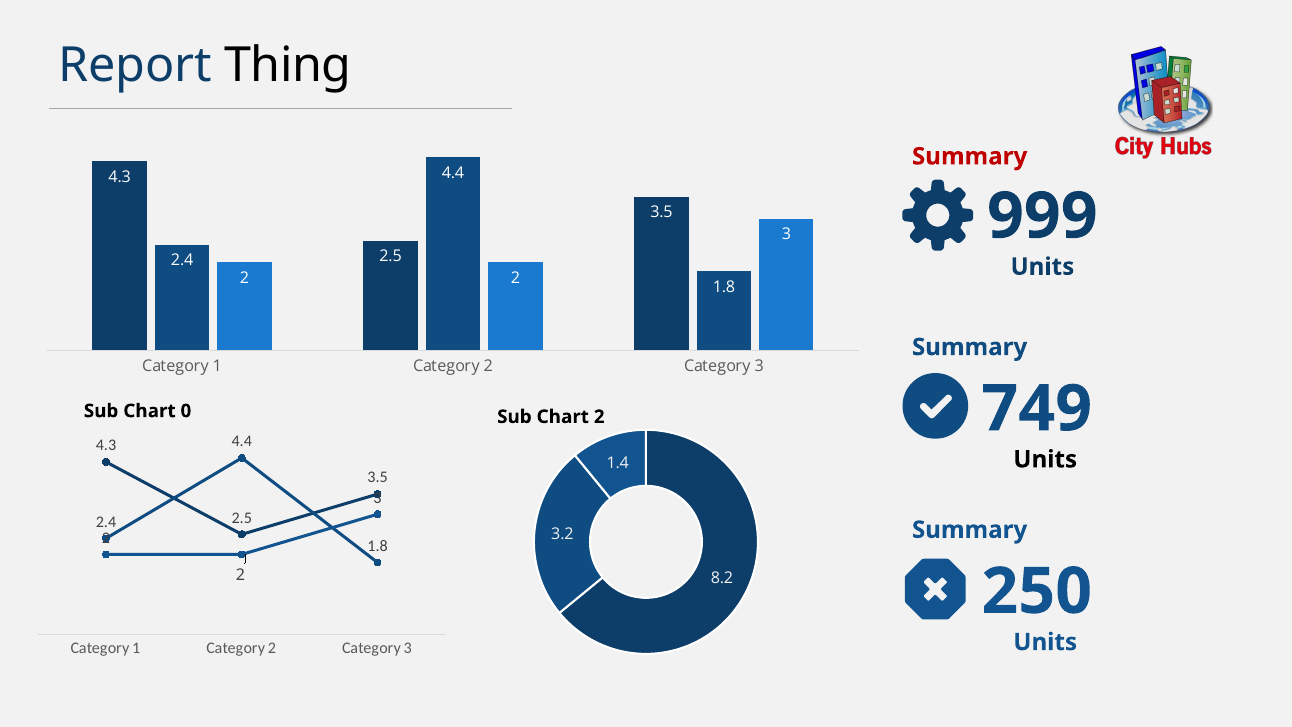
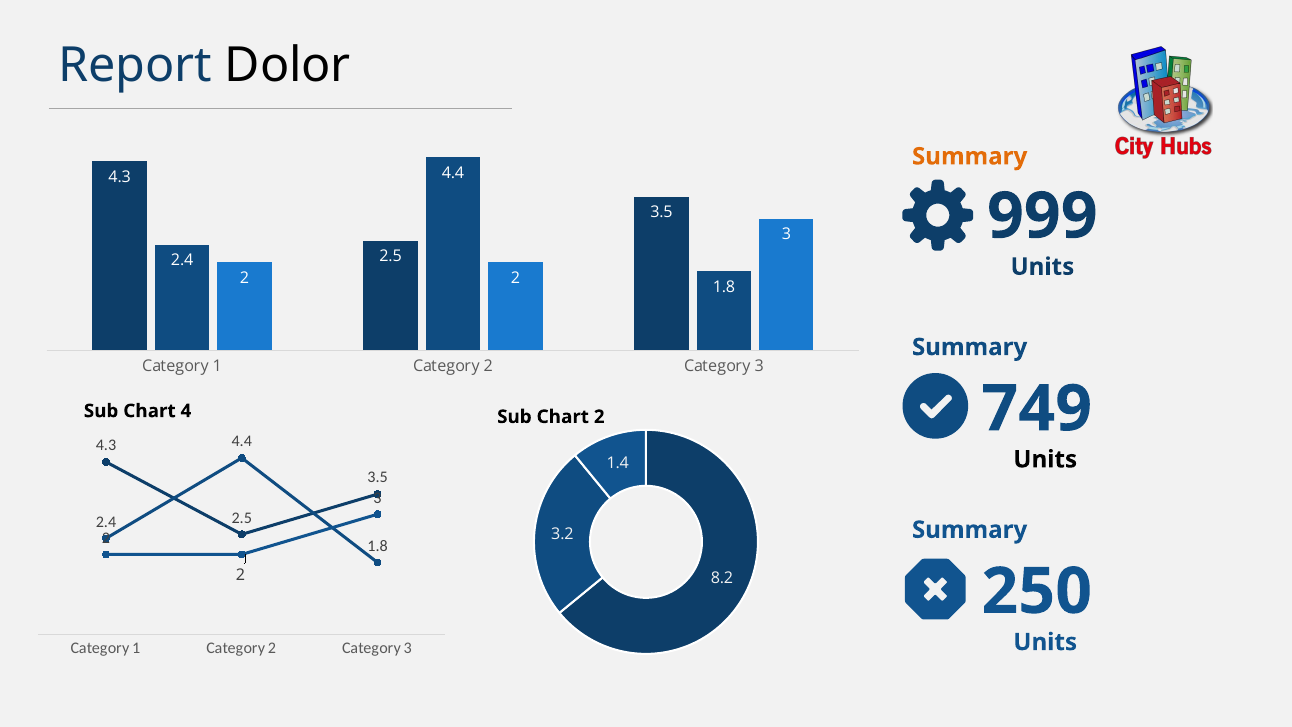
Thing: Thing -> Dolor (288, 66)
Summary colour: red -> orange (970, 156)
0: 0 -> 4 (186, 411)
